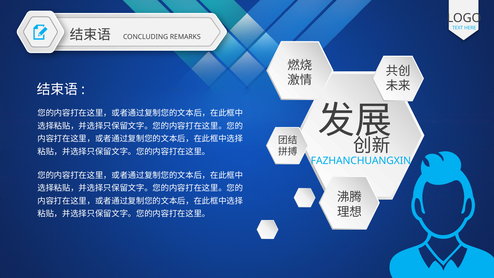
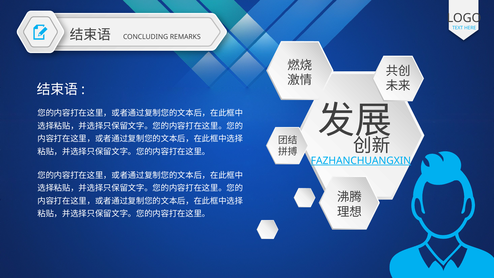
FAZHANCHUANGXIN underline: none -> present (361, 161)
